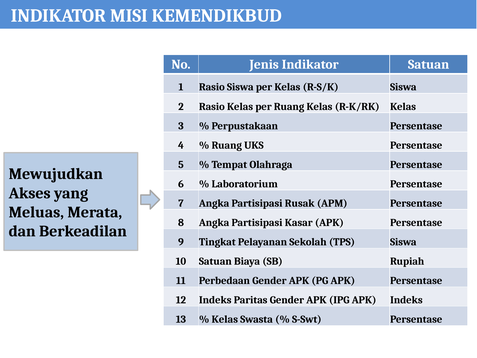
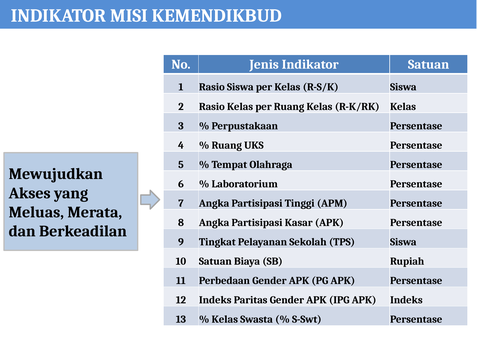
Rusak: Rusak -> Tinggi (300, 203)
